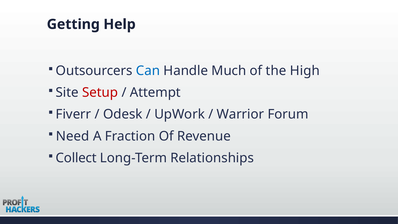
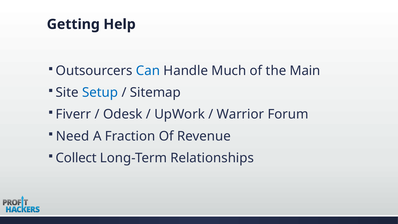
High: High -> Main (305, 71)
Setup colour: red -> blue (100, 92)
Attempt: Attempt -> Sitemap (155, 92)
